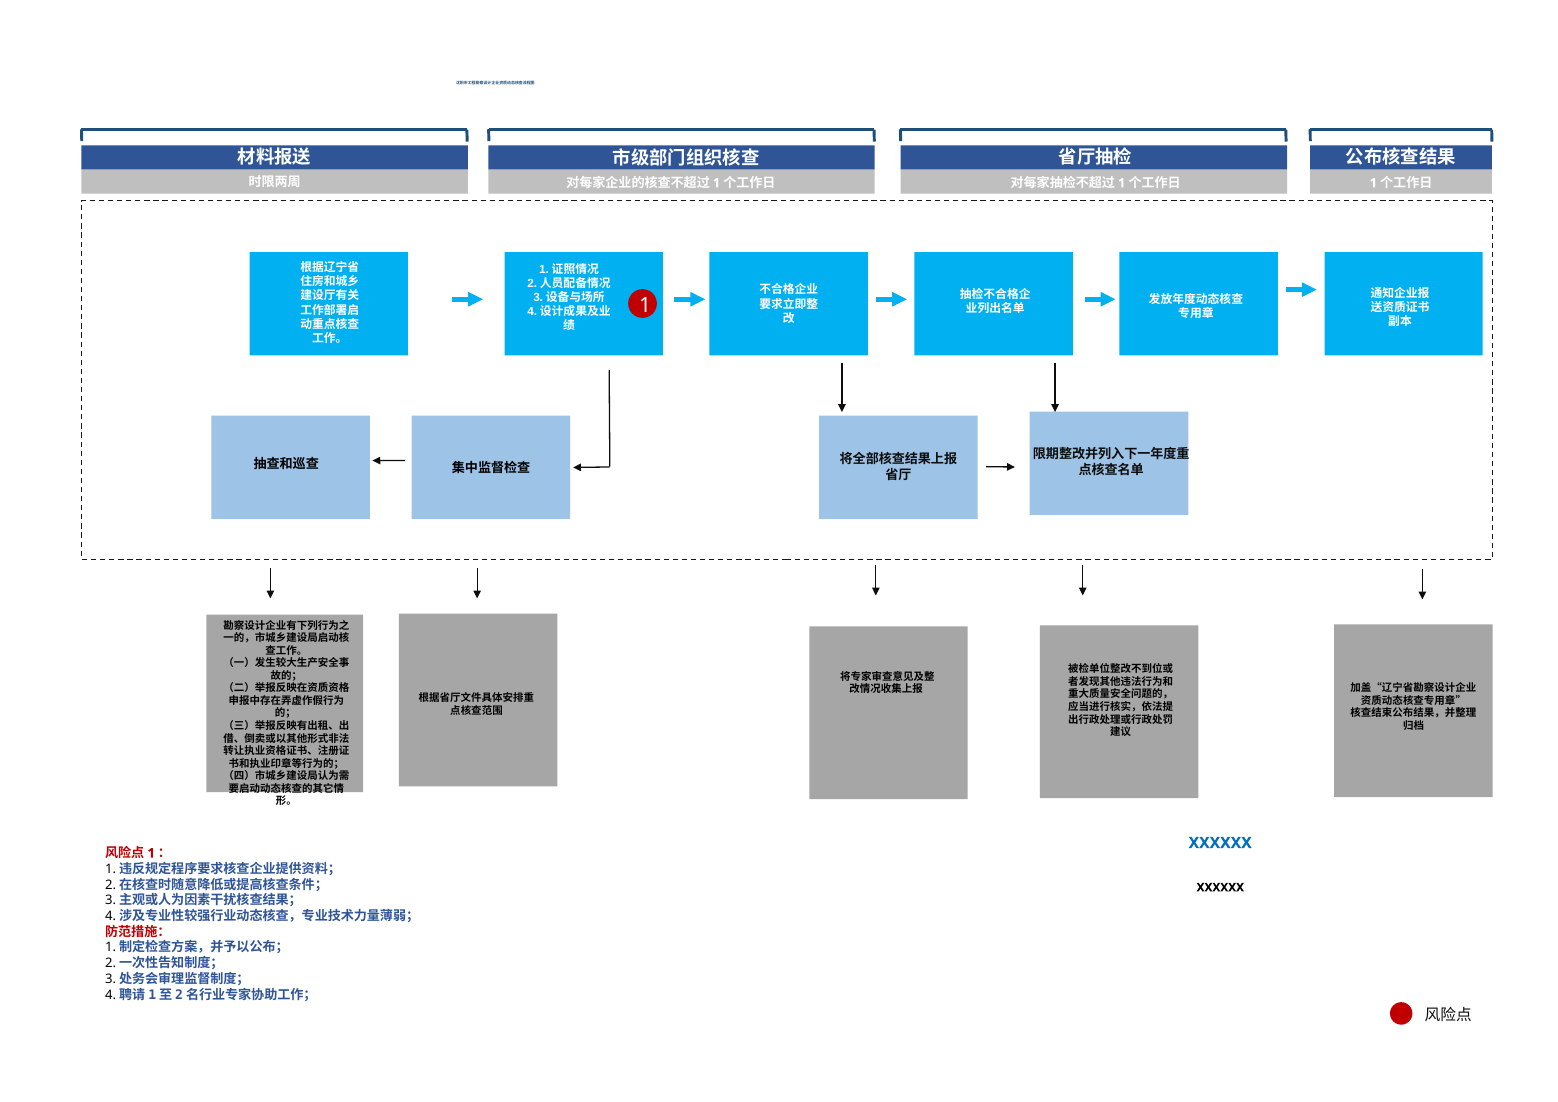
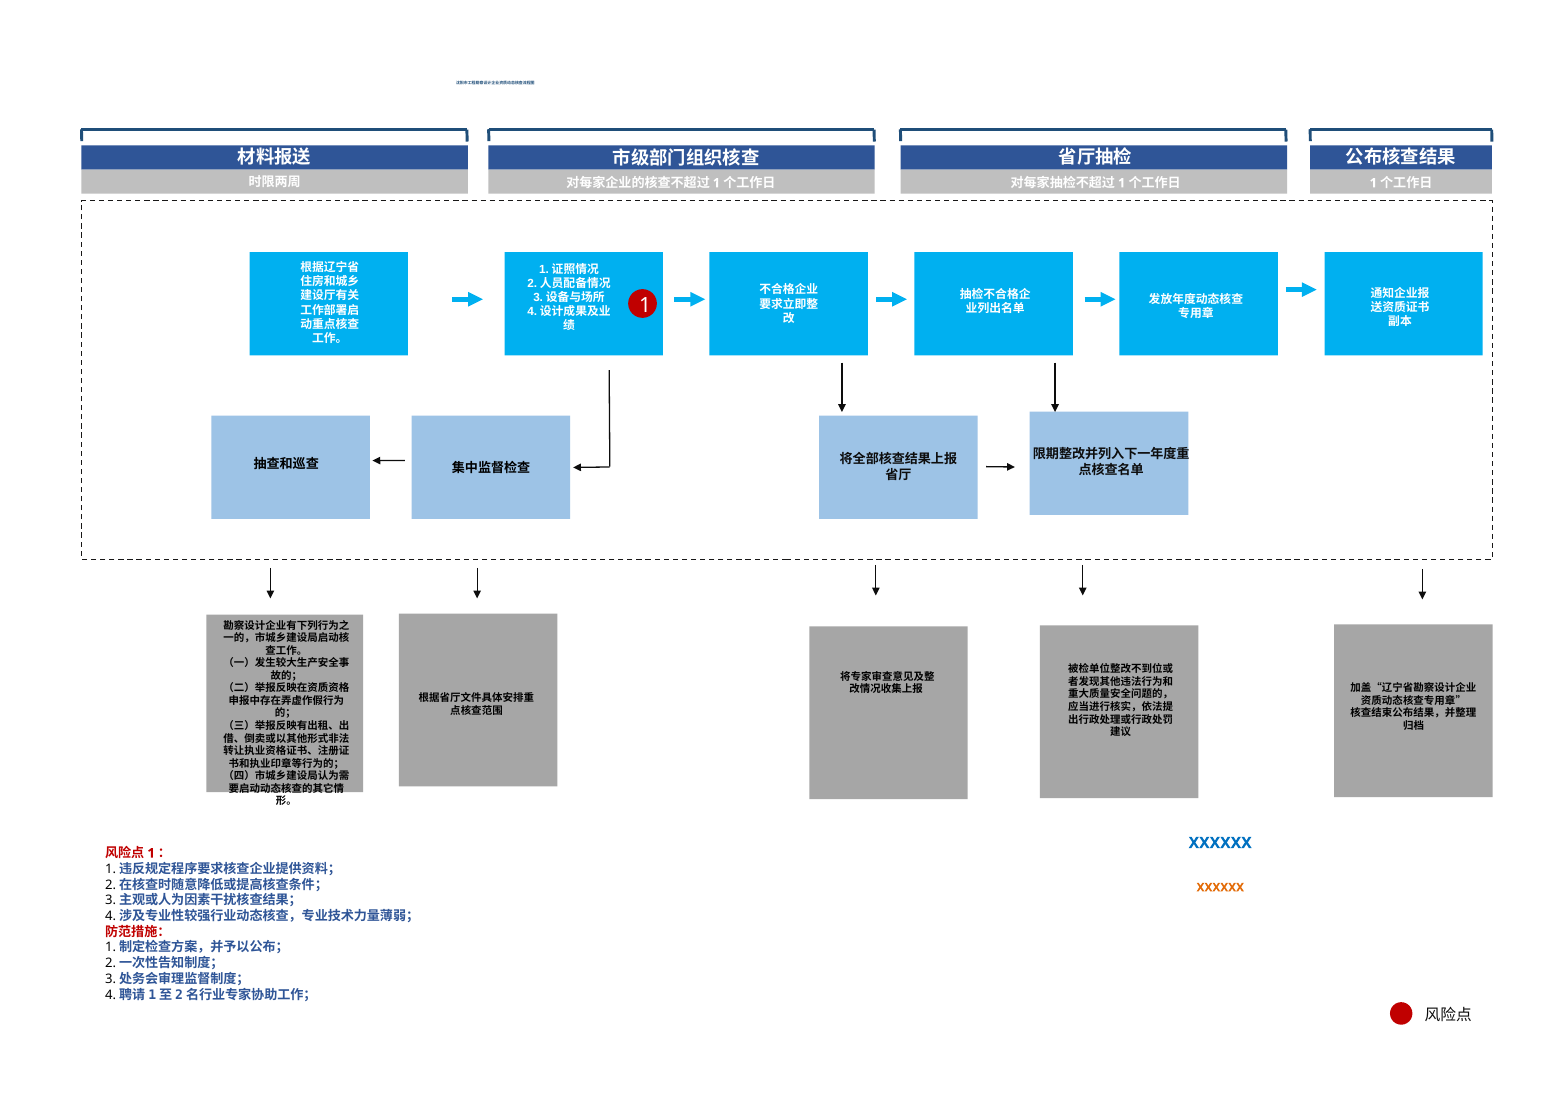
XXXXXX colour: black -> orange (1220, 887)
